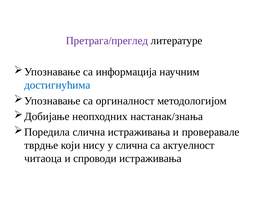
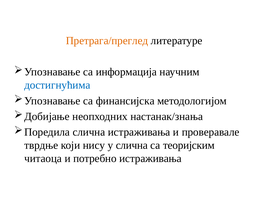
Претрага/преглед colour: purple -> orange (107, 41)
оргиналност: оргиналност -> финансијска (125, 101)
актуелност: актуелност -> теоријским (189, 145)
спроводи: спроводи -> потребно (95, 158)
